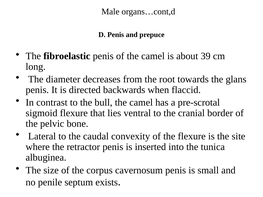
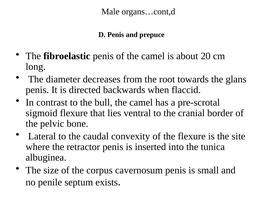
39: 39 -> 20 (206, 56)
